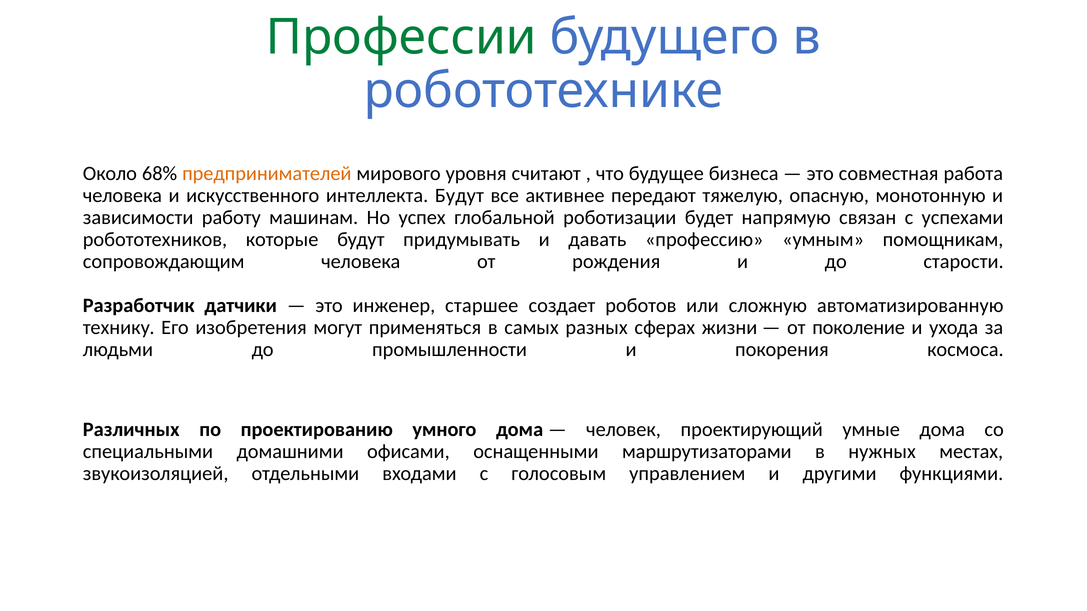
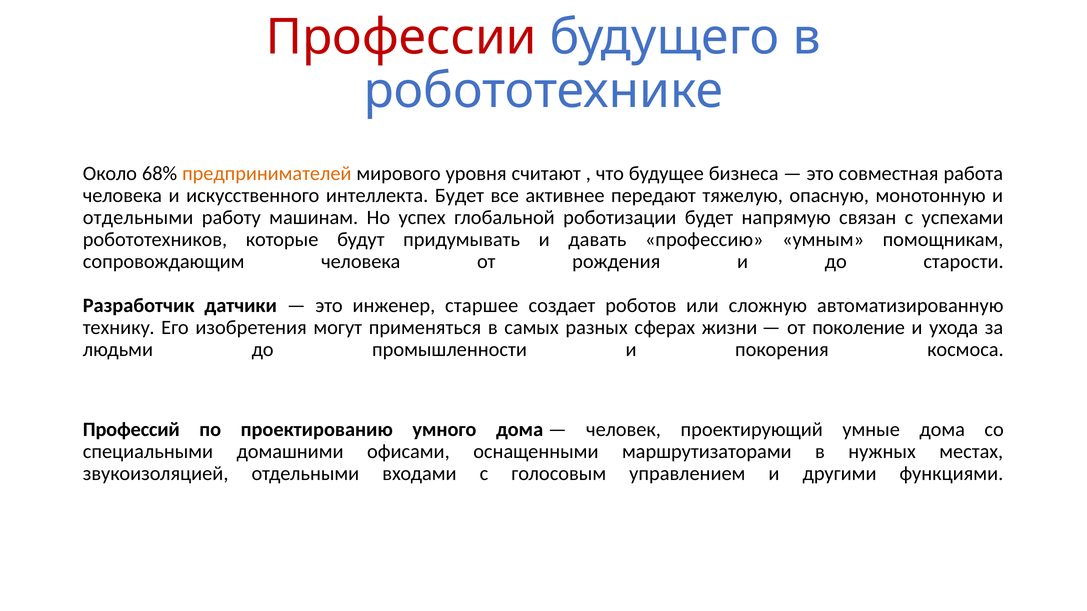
Профессии colour: green -> red (401, 37)
интеллекта Будут: Будут -> Будет (460, 196)
зависимости: зависимости -> отдельными (138, 218)
Различных: Различных -> Профессий (131, 430)
